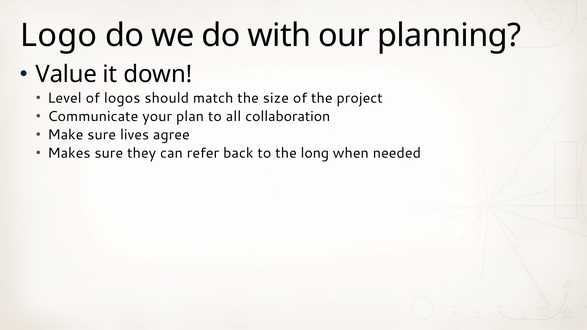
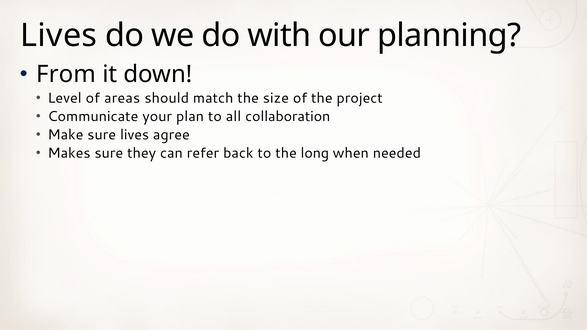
Logo: Logo -> Lives (59, 36)
Value: Value -> From (66, 74)
logos: logos -> areas (122, 98)
